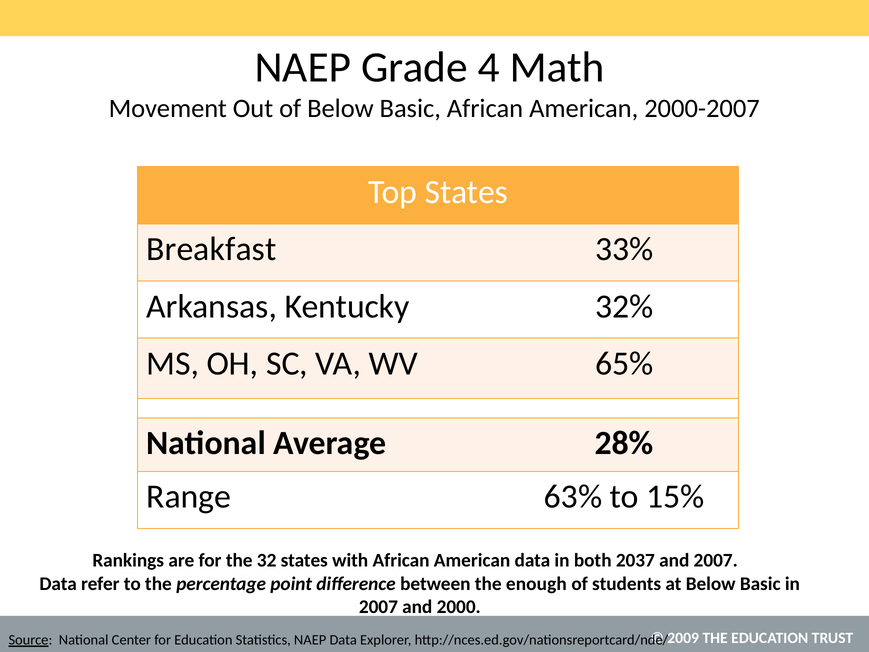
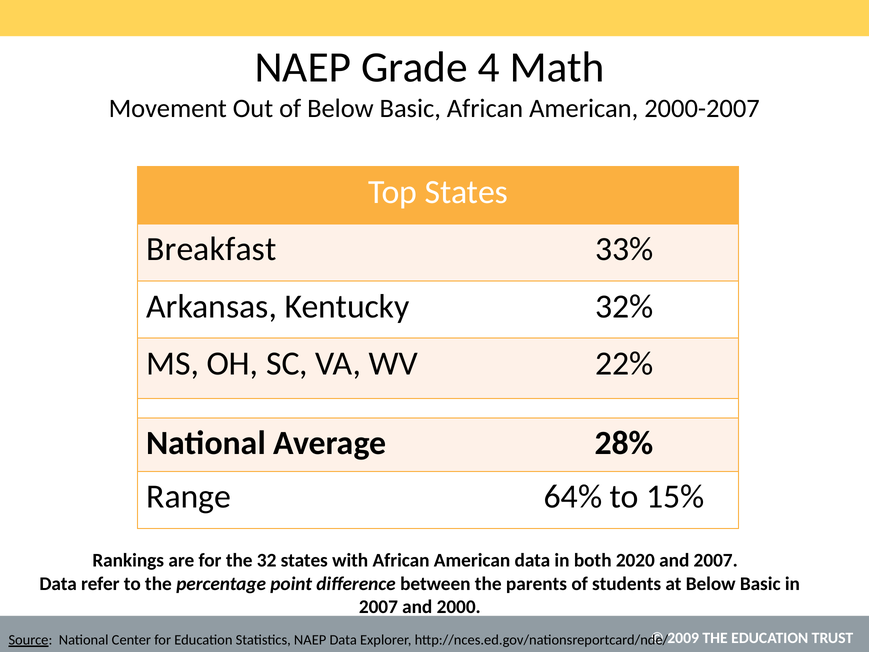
65%: 65% -> 22% (624, 363)
63%: 63% -> 64% (573, 497)
2037: 2037 -> 2020 (635, 560)
enough: enough -> parents (536, 583)
